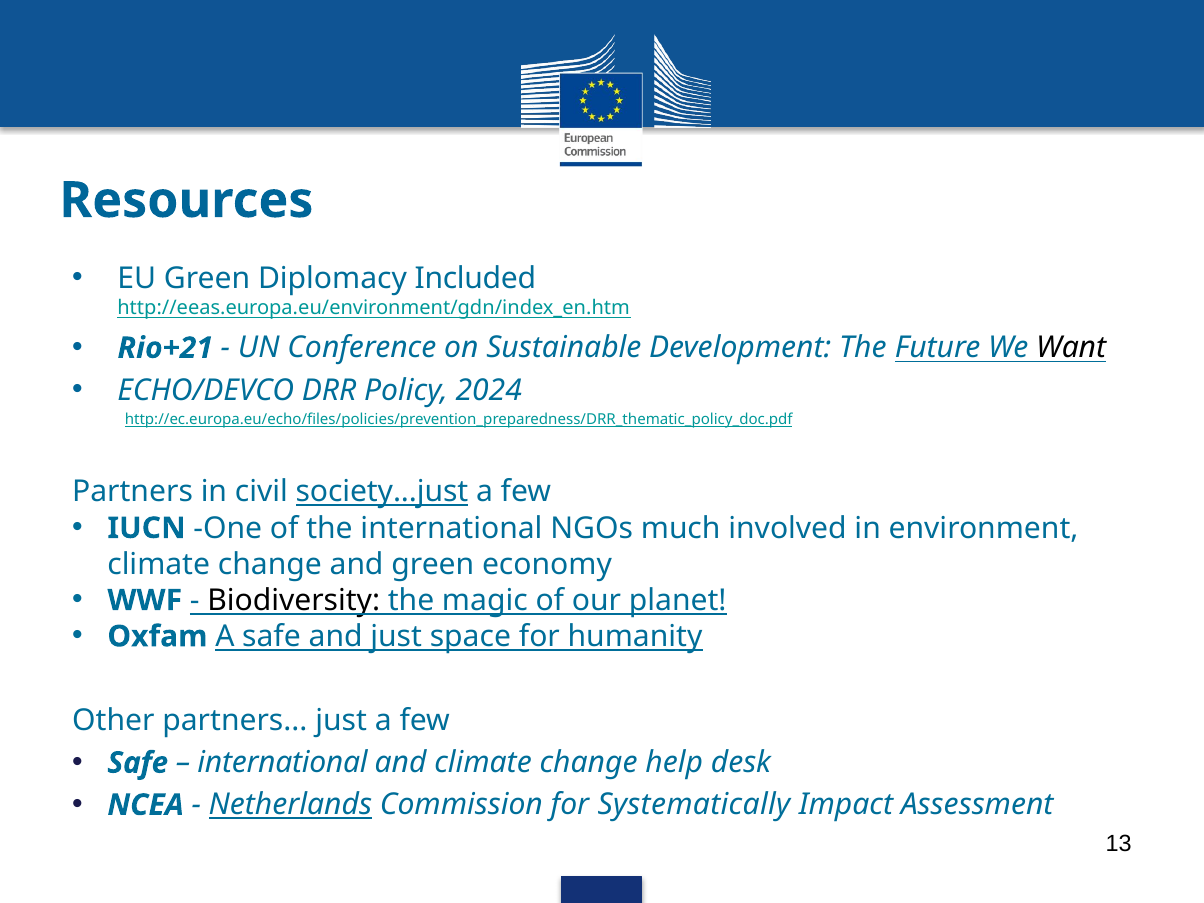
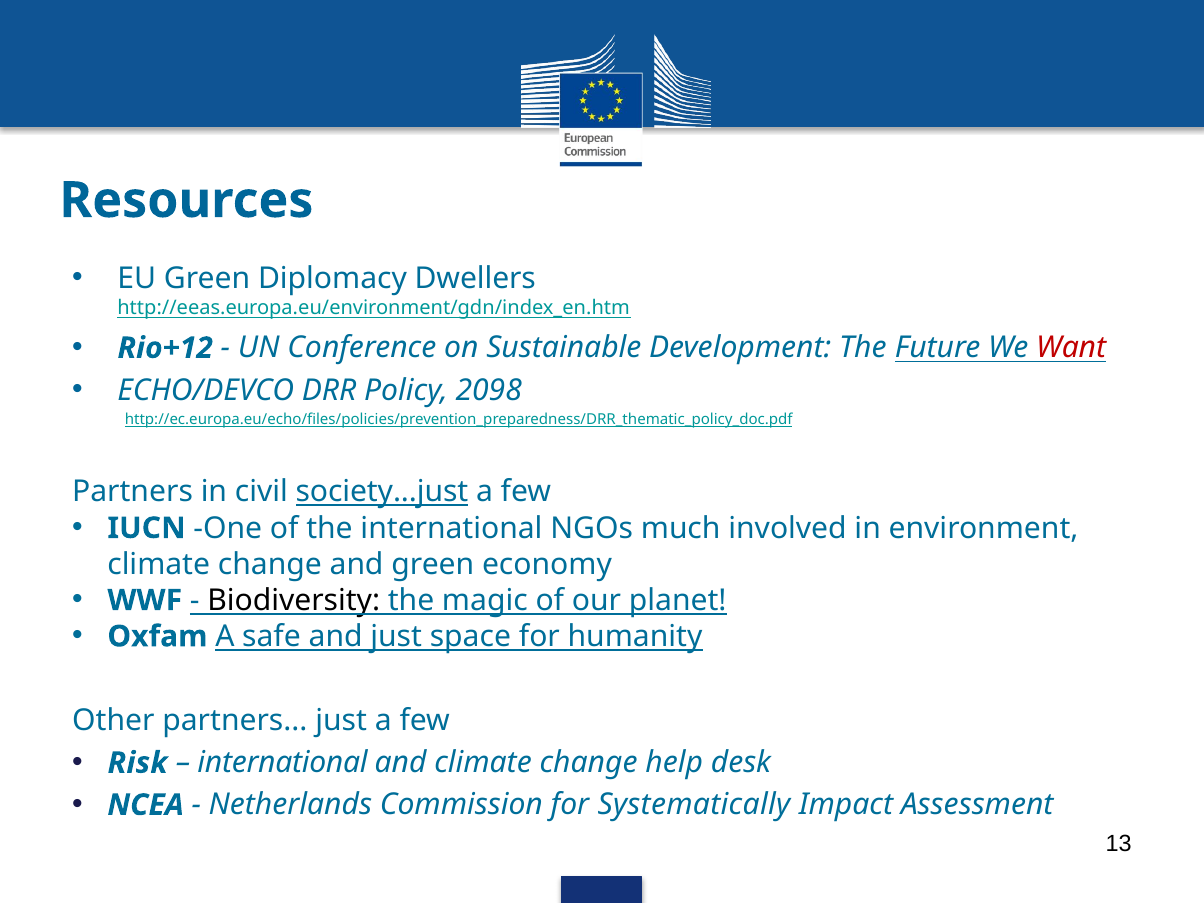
Included: Included -> Dwellers (475, 279)
Rio+21: Rio+21 -> Rio+12 (165, 348)
Want colour: black -> red (1071, 348)
2024: 2024 -> 2098 (489, 390)
Safe: Safe -> Risk (137, 763)
Netherlands underline: present -> none (290, 805)
